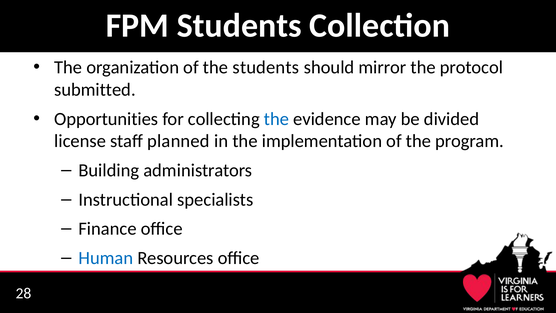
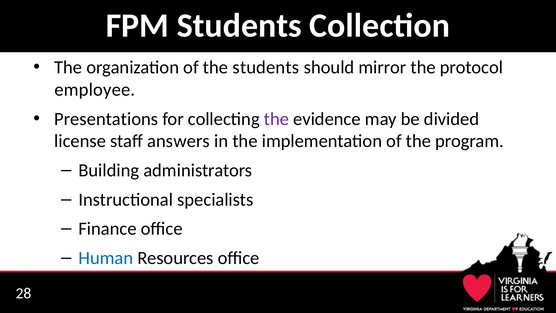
submitted: submitted -> employee (95, 90)
Opportunities: Opportunities -> Presentations (106, 119)
the colour: blue -> purple (277, 119)
planned: planned -> answers (178, 141)
